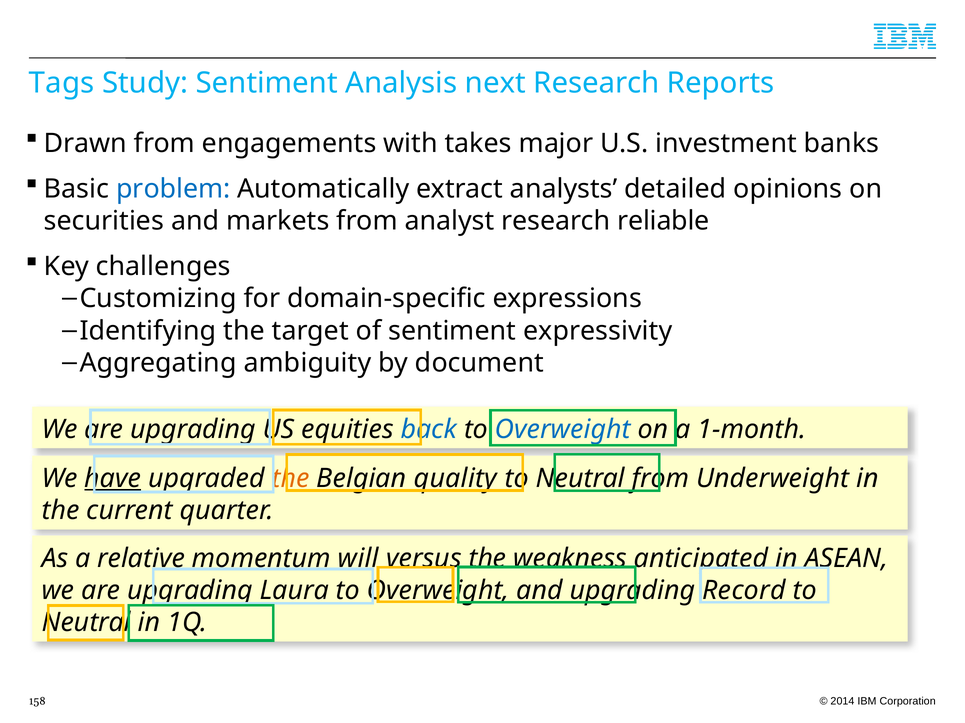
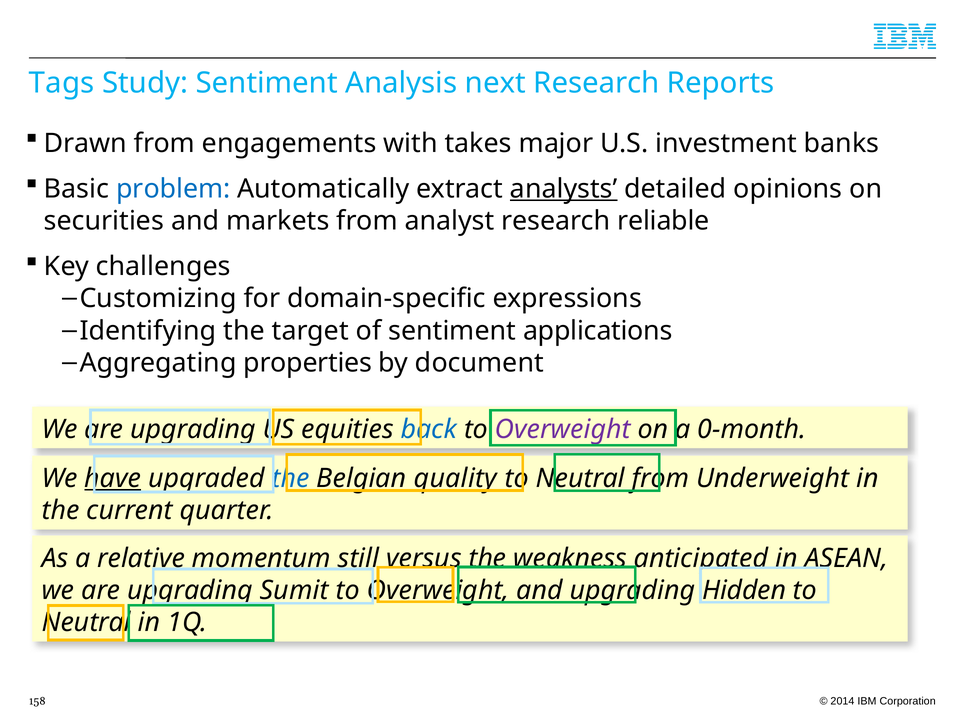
analysts underline: none -> present (564, 189)
expressivity: expressivity -> applications (598, 331)
ambiguity: ambiguity -> properties (308, 363)
Overweight colour: blue -> purple (563, 430)
1-month: 1-month -> 0-month (752, 430)
the colour: orange -> blue (291, 479)
will: will -> still (359, 559)
Laura: Laura -> Sumit (294, 591)
Record: Record -> Hidden (744, 591)
